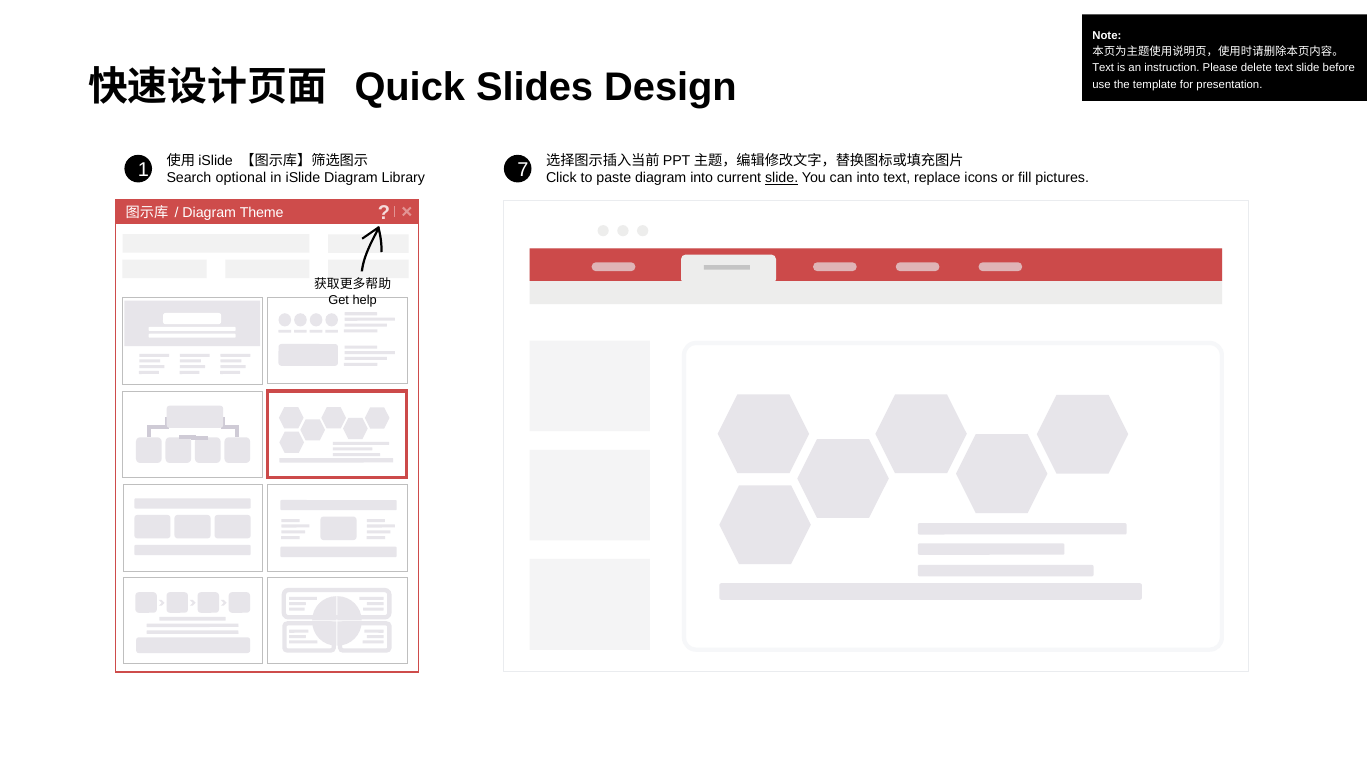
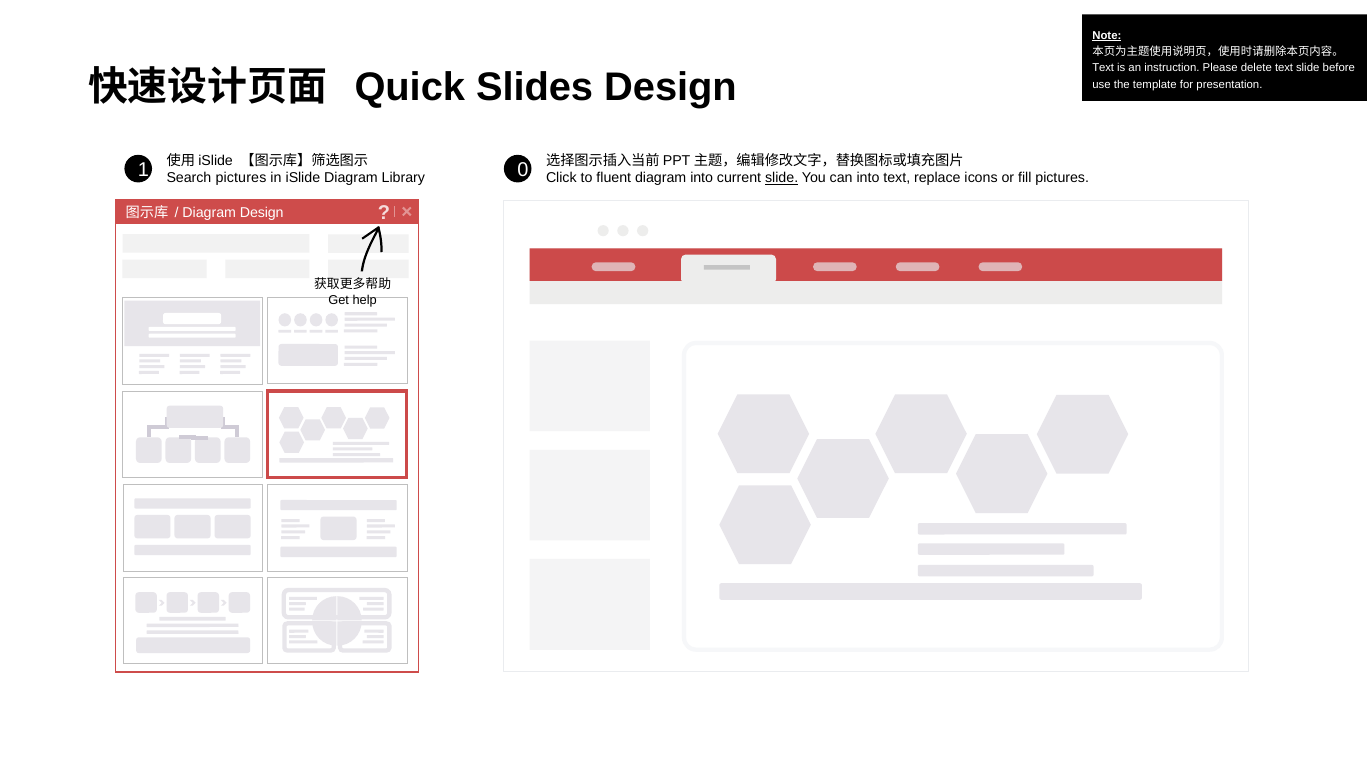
Note underline: none -> present (1107, 35)
7: 7 -> 0 (523, 170)
Search optional: optional -> pictures (241, 178)
paste: paste -> fluent (614, 178)
Diagram Theme: Theme -> Design (262, 212)
